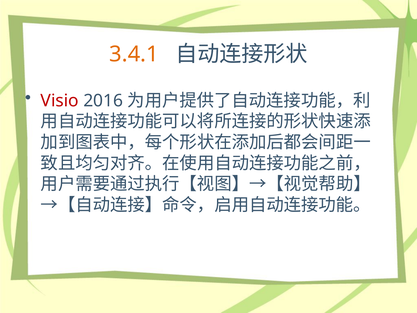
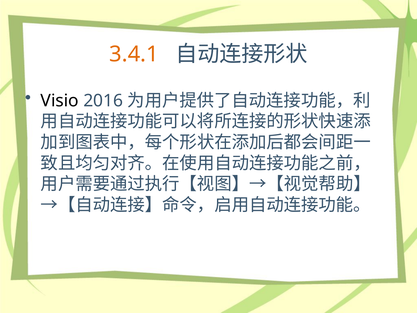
Visio colour: red -> black (60, 101)
